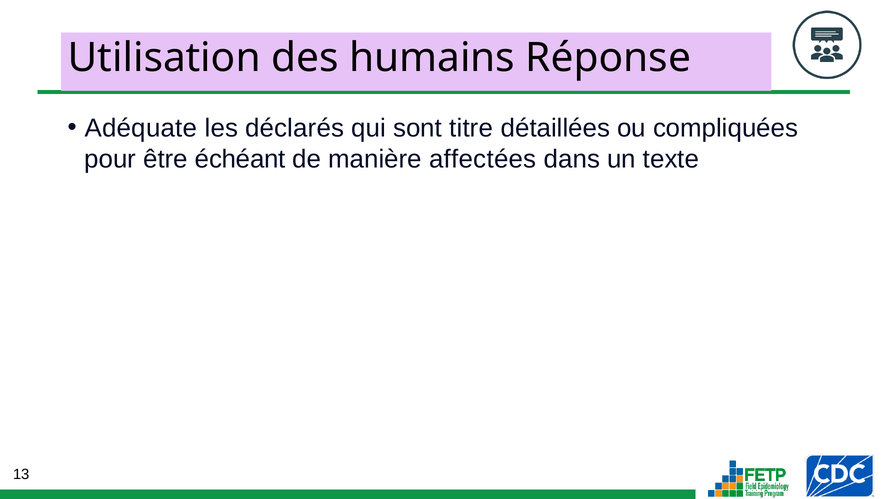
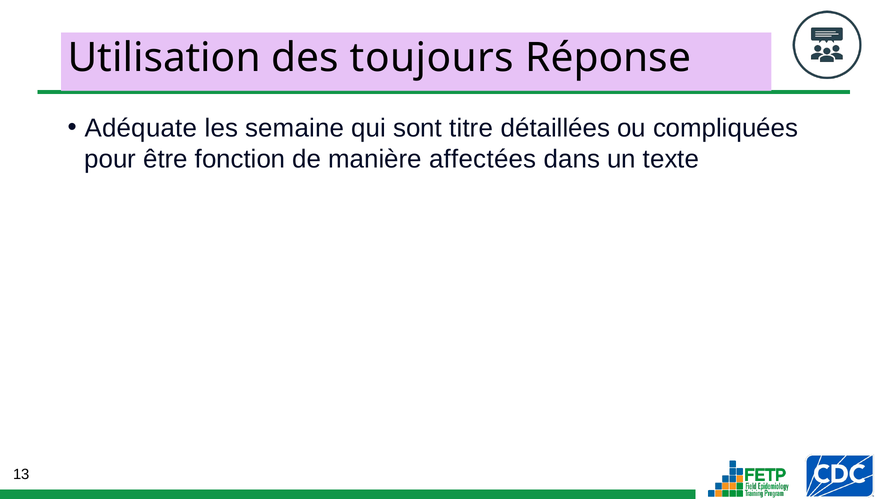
humains: humains -> toujours (432, 58)
déclarés: déclarés -> semaine (295, 128)
échéant: échéant -> fonction (240, 159)
